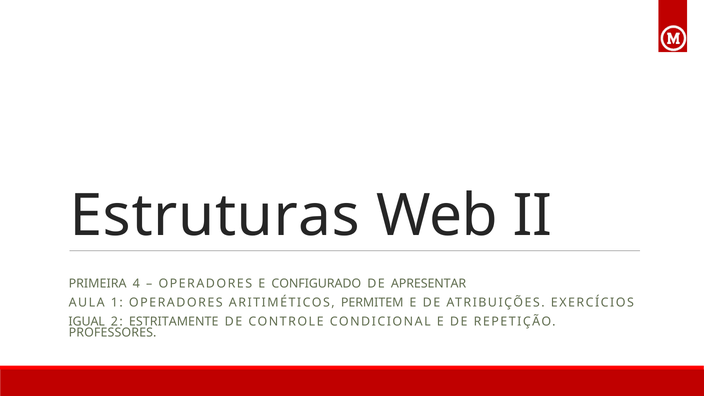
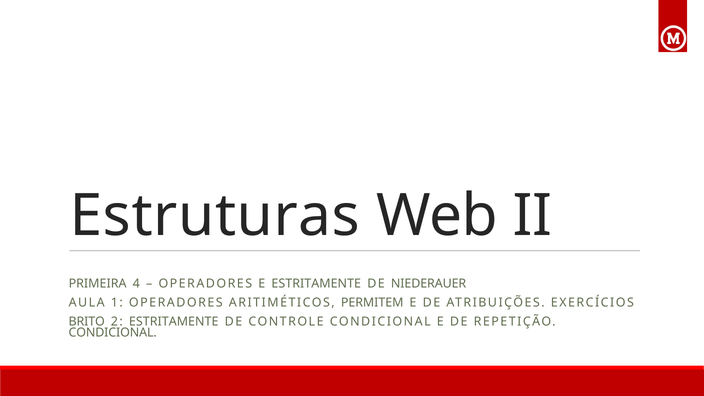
E CONFIGURADO: CONFIGURADO -> ESTRITAMENTE (316, 284)
APRESENTAR: APRESENTAR -> NIEDERAUER (429, 284)
IGUAL: IGUAL -> BRITO (87, 322)
PROFESSORES: PROFESSORES -> CONDICIONAL (113, 332)
